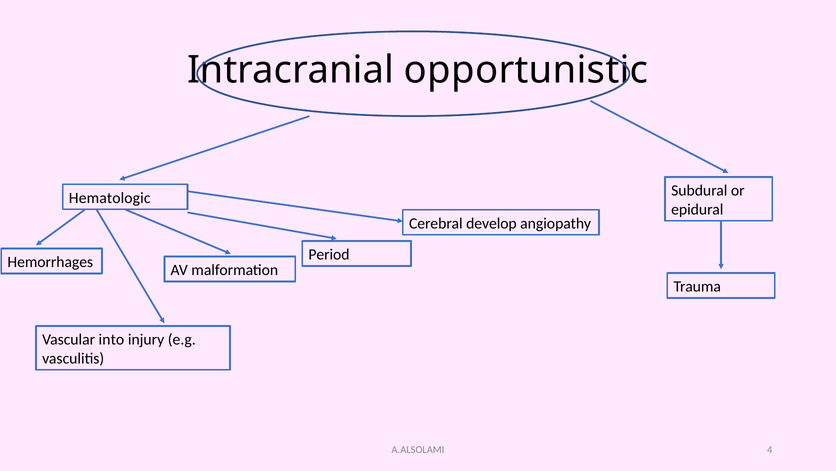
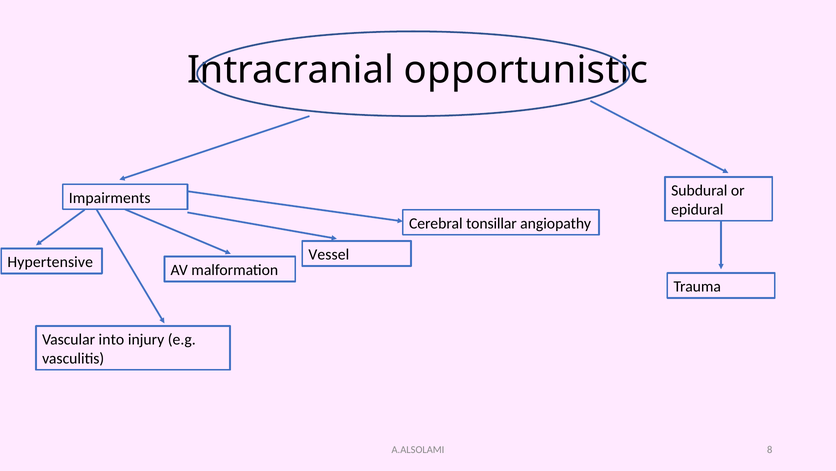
Hematologic: Hematologic -> Impairments (110, 198)
develop: develop -> tonsillar (491, 223)
Period: Period -> Vessel (329, 254)
Hemorrhages: Hemorrhages -> Hypertensive (50, 262)
4: 4 -> 8 (770, 449)
